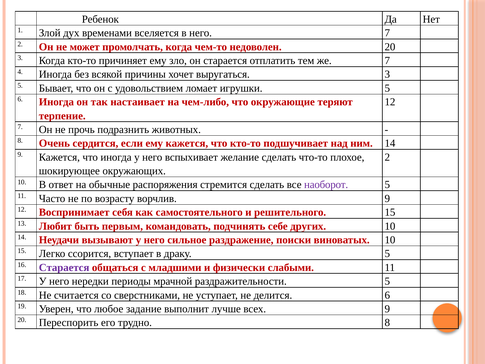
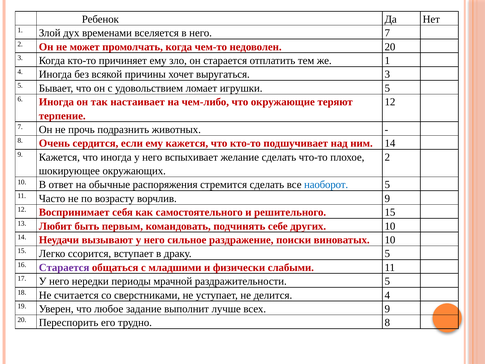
же 7: 7 -> 1 (387, 61)
наоборот colour: purple -> blue (326, 185)
делится 6: 6 -> 4 (387, 295)
